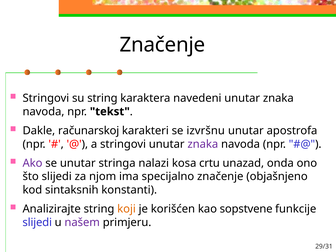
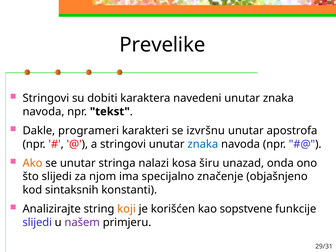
Značenje: Značenje -> Prevelike (162, 45)
su string: string -> dobiti (102, 98)
računarskoj: računarskoj -> programeri (89, 131)
znaka colour: purple -> blue (203, 144)
Ako colour: purple -> orange (33, 163)
crtu: crtu -> širu (209, 163)
